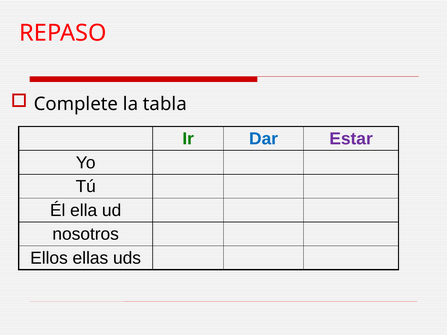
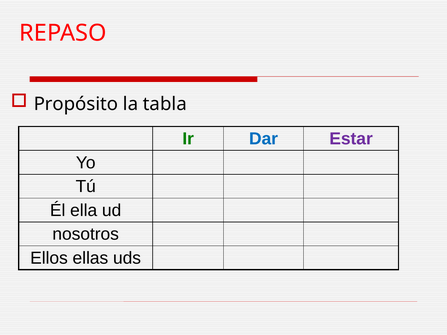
Complete: Complete -> Propósito (76, 104)
